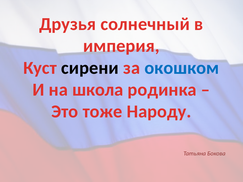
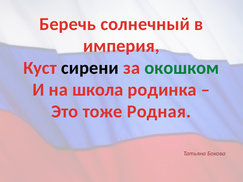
Друзья: Друзья -> Беречь (68, 24)
окошком colour: blue -> green (182, 68)
Народу: Народу -> Родная (159, 112)
